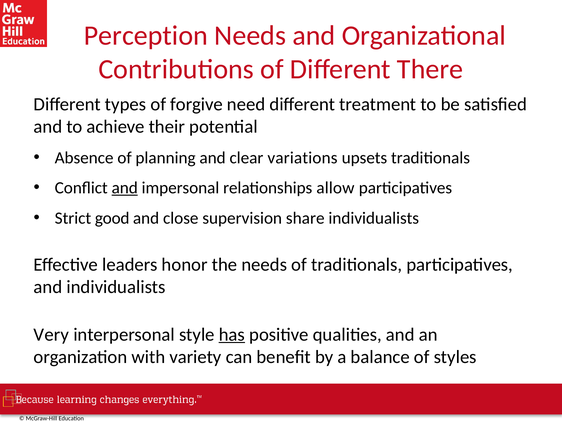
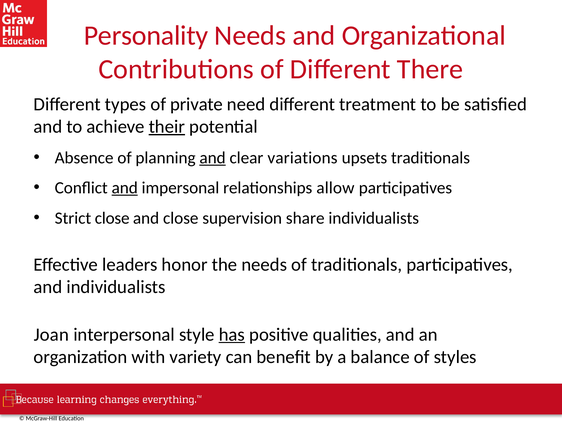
Perception: Perception -> Personality (146, 36)
forgive: forgive -> private (197, 104)
their underline: none -> present (167, 127)
and underline: none -> present (213, 158)
Strict good: good -> close (112, 218)
Very: Very -> Joan (51, 335)
